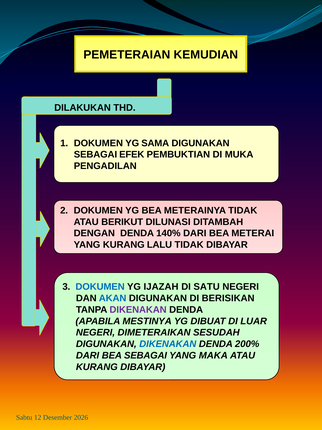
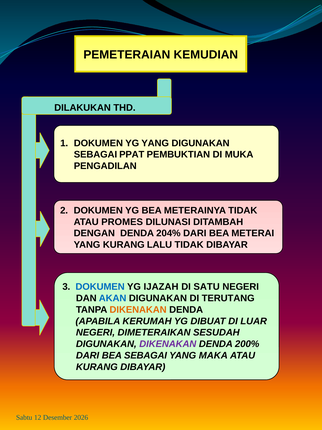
YG SAMA: SAMA -> YANG (155, 143)
EFEK: EFEK -> PPAT (132, 154)
BERIKUT: BERIKUT -> PROMES (122, 222)
140%: 140% -> 204% (168, 233)
BERISIKAN: BERISIKAN -> TERUTANG (228, 298)
DIKENAKAN colour: purple -> orange (138, 309)
MESTINYA: MESTINYA -> KERUMAH (147, 321)
DIKENAKAN colour: blue -> purple (168, 344)
